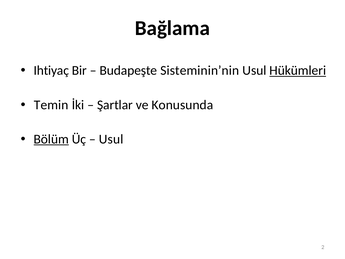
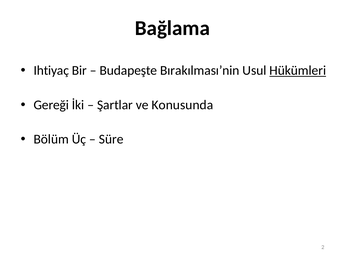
Sisteminin’nin: Sisteminin’nin -> Bırakılması’nin (200, 70)
Temin: Temin -> Gereği (51, 105)
Bölüm underline: present -> none (51, 139)
Usul: Usul -> Süre (111, 139)
